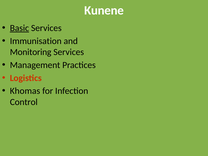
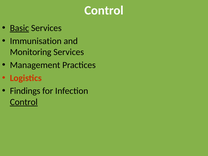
Kunene: Kunene -> Control (104, 10)
Khomas: Khomas -> Findings (25, 91)
Control underline: none -> present (24, 102)
